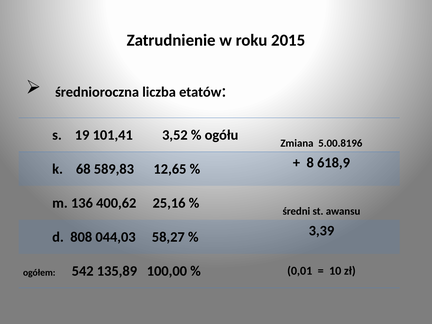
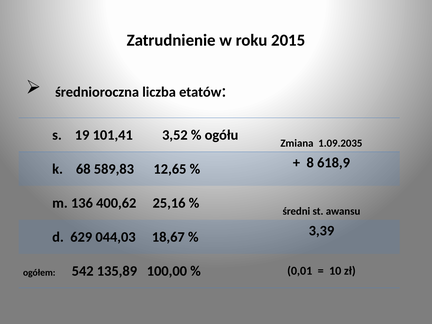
5.00.8196: 5.00.8196 -> 1.09.2035 (340, 143)
808: 808 -> 629 (81, 237)
58,27: 58,27 -> 18,67 (168, 237)
